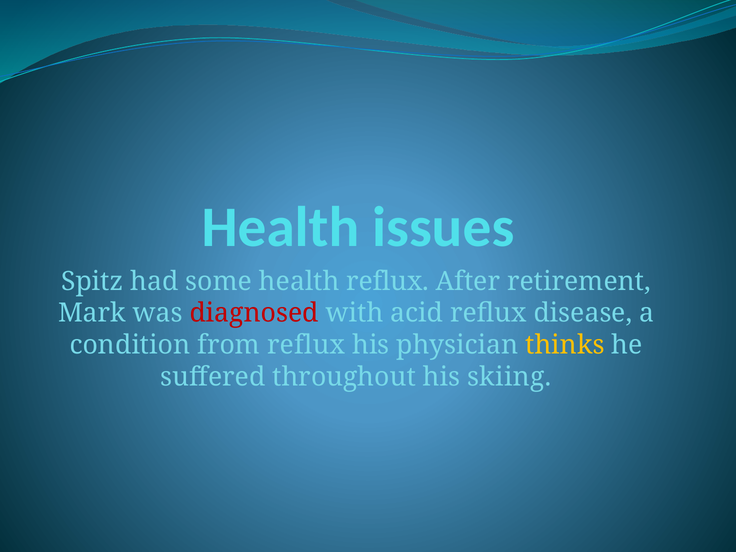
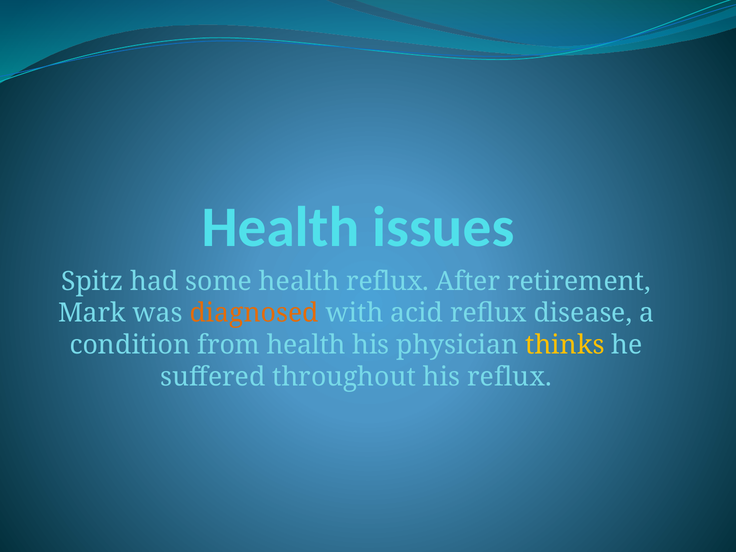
diagnosed colour: red -> orange (254, 313)
from reflux: reflux -> health (306, 345)
his skiing: skiing -> reflux (509, 377)
